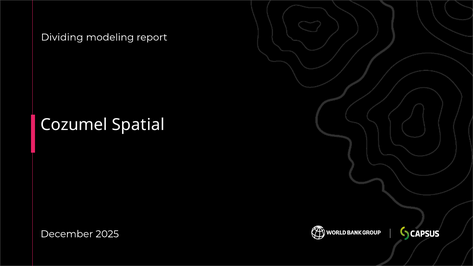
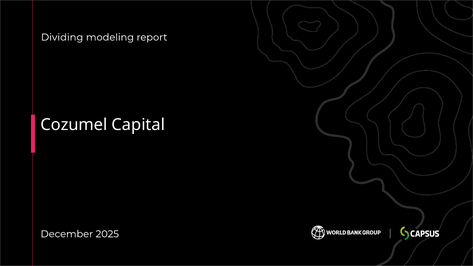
Spatial: Spatial -> Capital (138, 125)
